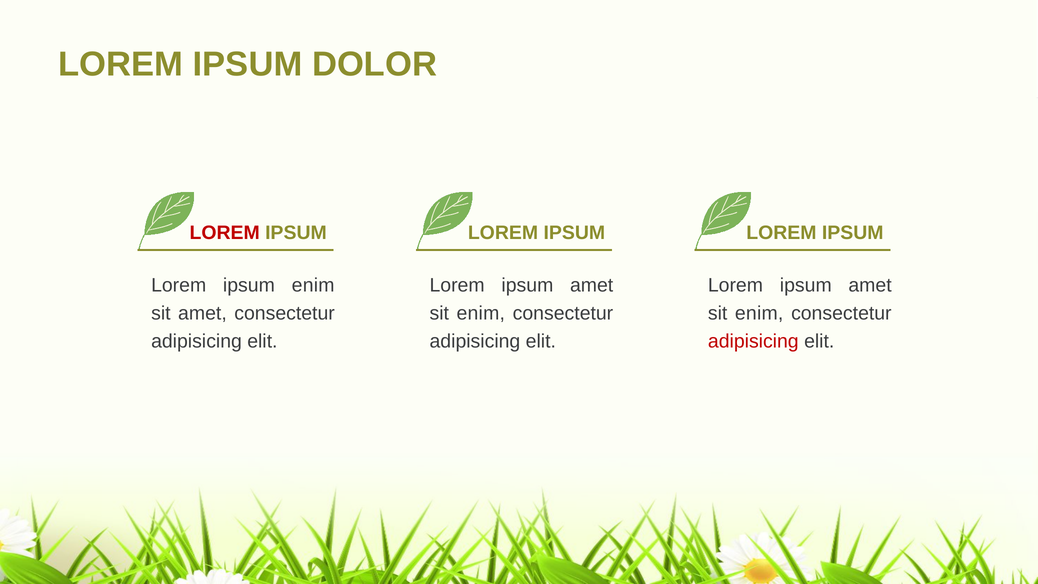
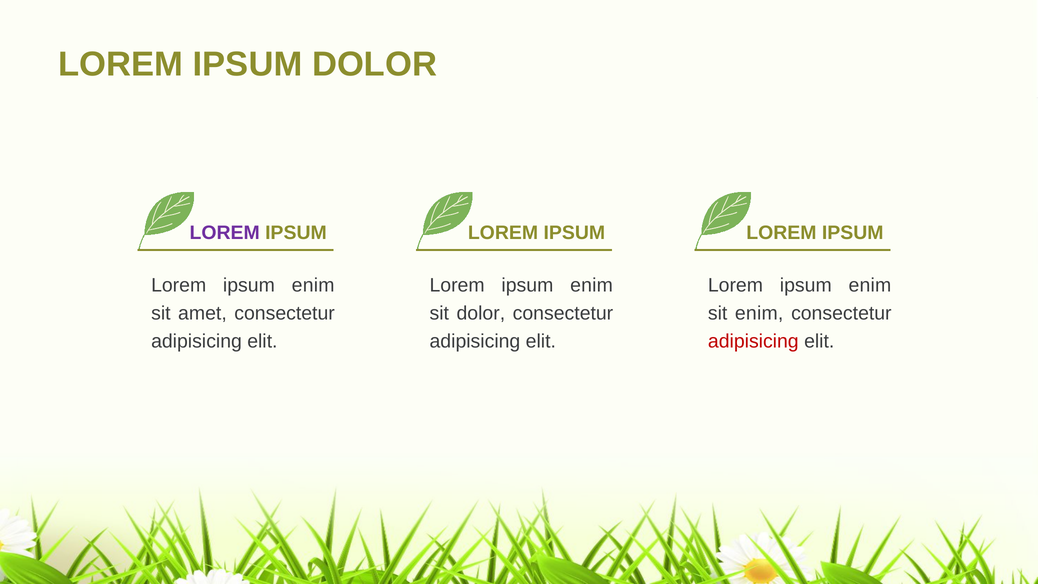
LOREM colour: red -> purple (225, 233)
amet: amet -> enim (592, 285)
amet: amet -> enim (870, 285)
enim: enim -> dolor (481, 313)
